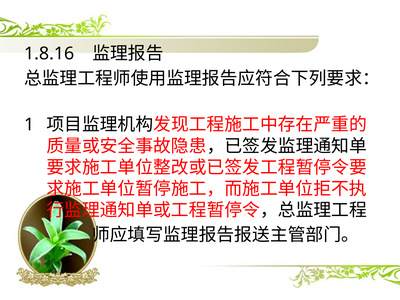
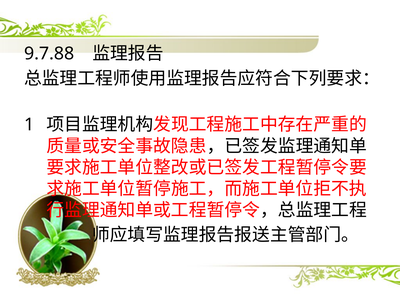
1.8.16: 1.8.16 -> 9.7.88 (49, 54)
